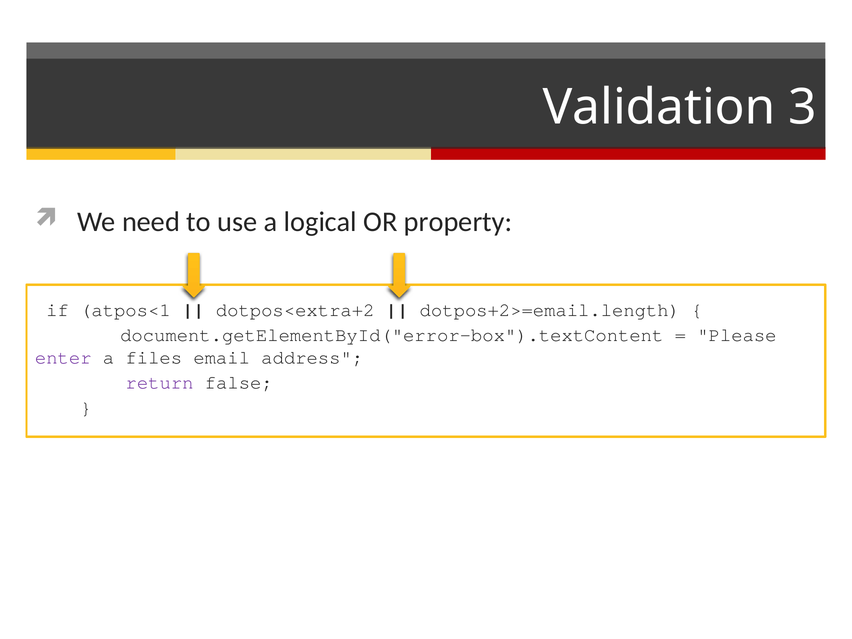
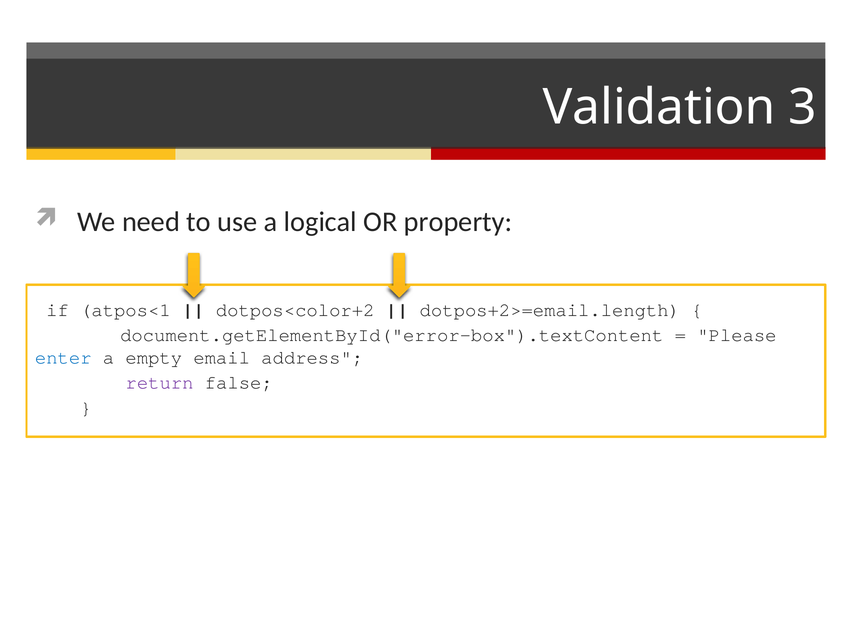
dotpos<extra+2: dotpos<extra+2 -> dotpos<color+2 (295, 310)
enter colour: purple -> blue (63, 358)
files: files -> empty (154, 358)
